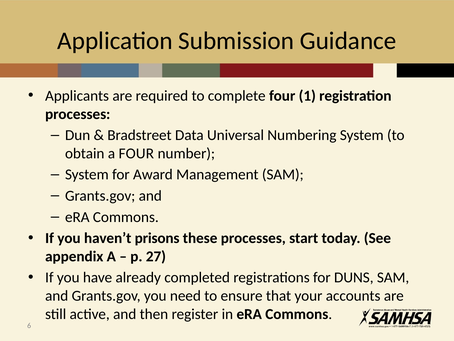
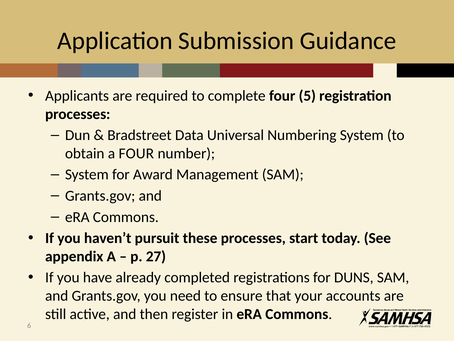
1: 1 -> 5 (307, 96)
prisons: prisons -> pursuit (157, 238)
